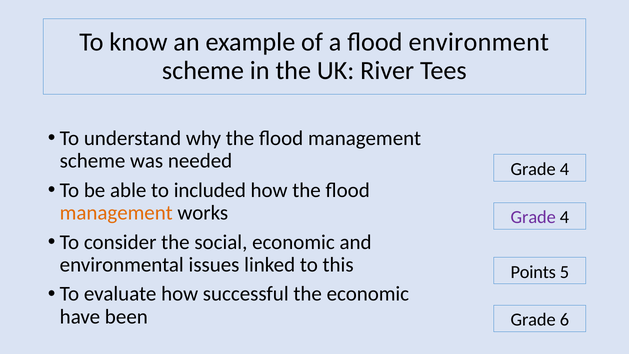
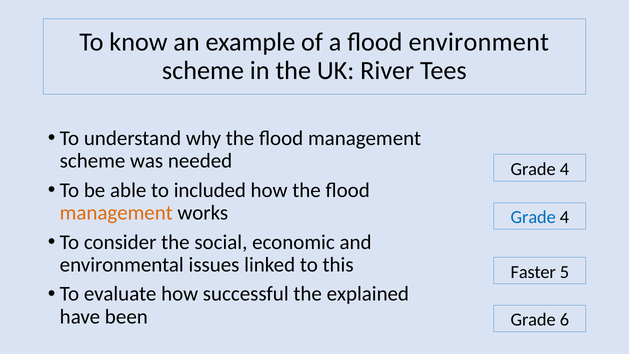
Grade colour: purple -> blue (533, 217)
Points: Points -> Faster (533, 272)
the economic: economic -> explained (368, 294)
